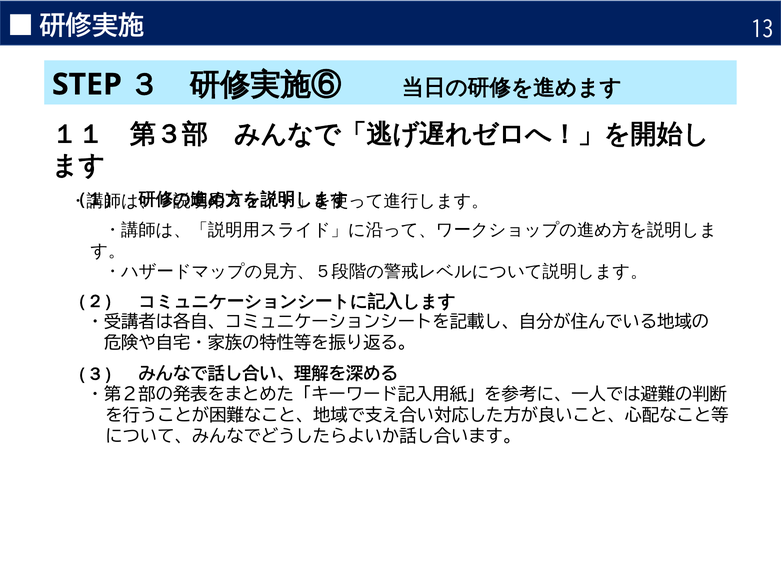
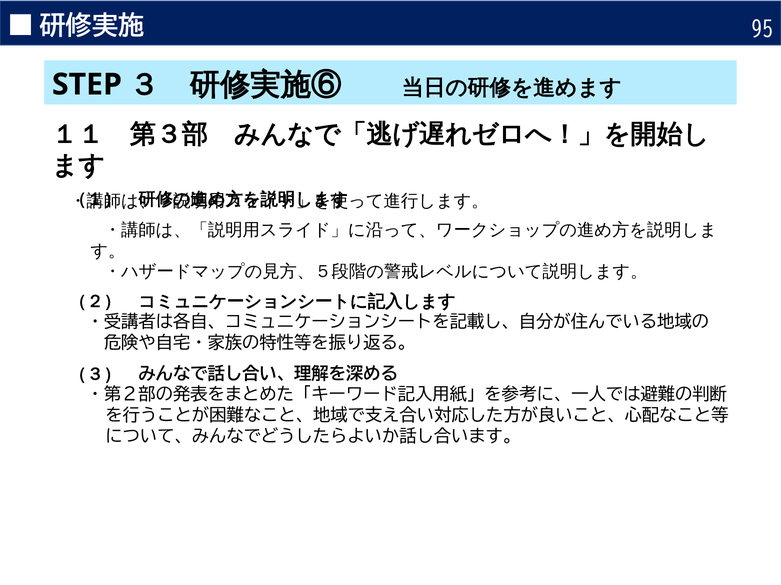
13: 13 -> 95 (762, 30)
